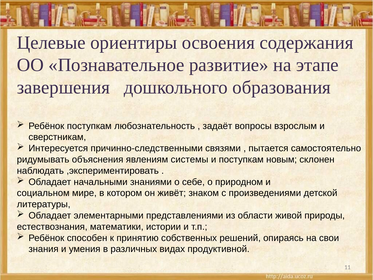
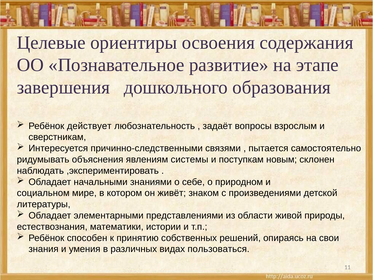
Ребёнок поступкам: поступкам -> действует (89, 126)
продуктивной: продуктивной -> пользоваться (219, 249)
